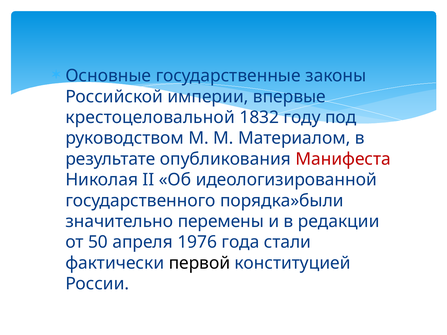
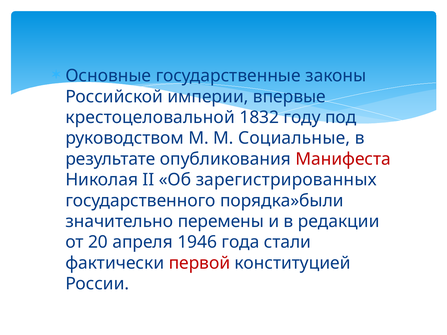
Материалом: Материалом -> Социальные (294, 138)
идеологизированной: идеологизированной -> зарегистрированных (286, 180)
50: 50 -> 20 (98, 242)
1976: 1976 -> 1946 (197, 242)
первой colour: black -> red (199, 263)
